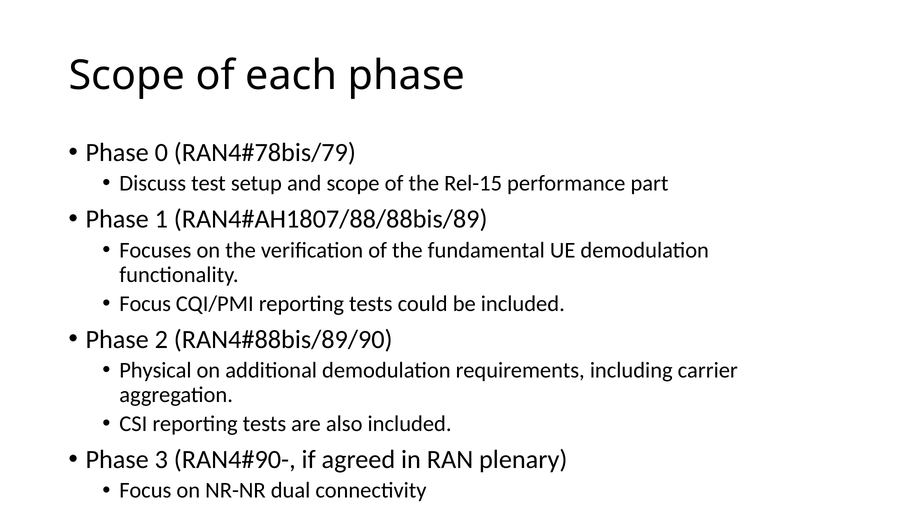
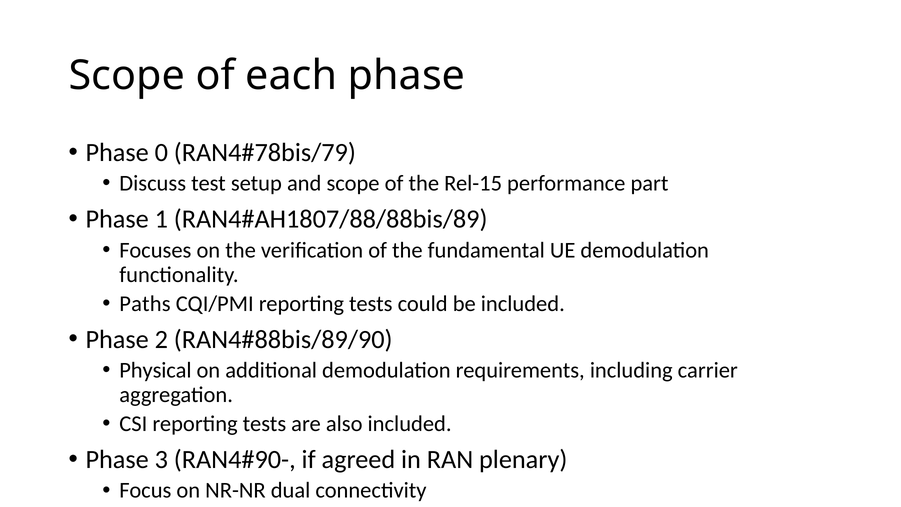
Focus: Focus -> Paths (145, 303)
